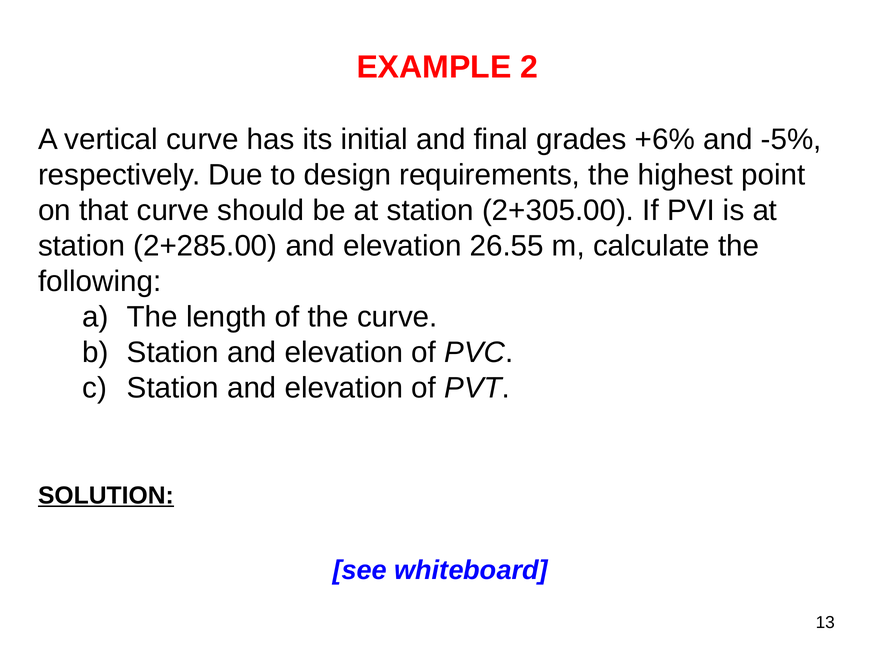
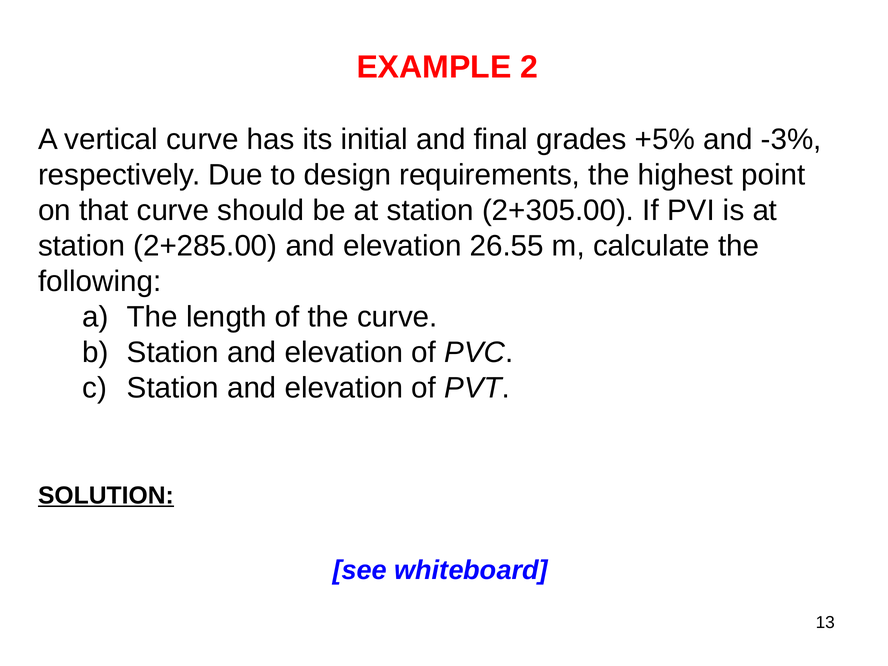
+6%: +6% -> +5% (665, 139)
-5%: -5% -> -3% (791, 139)
